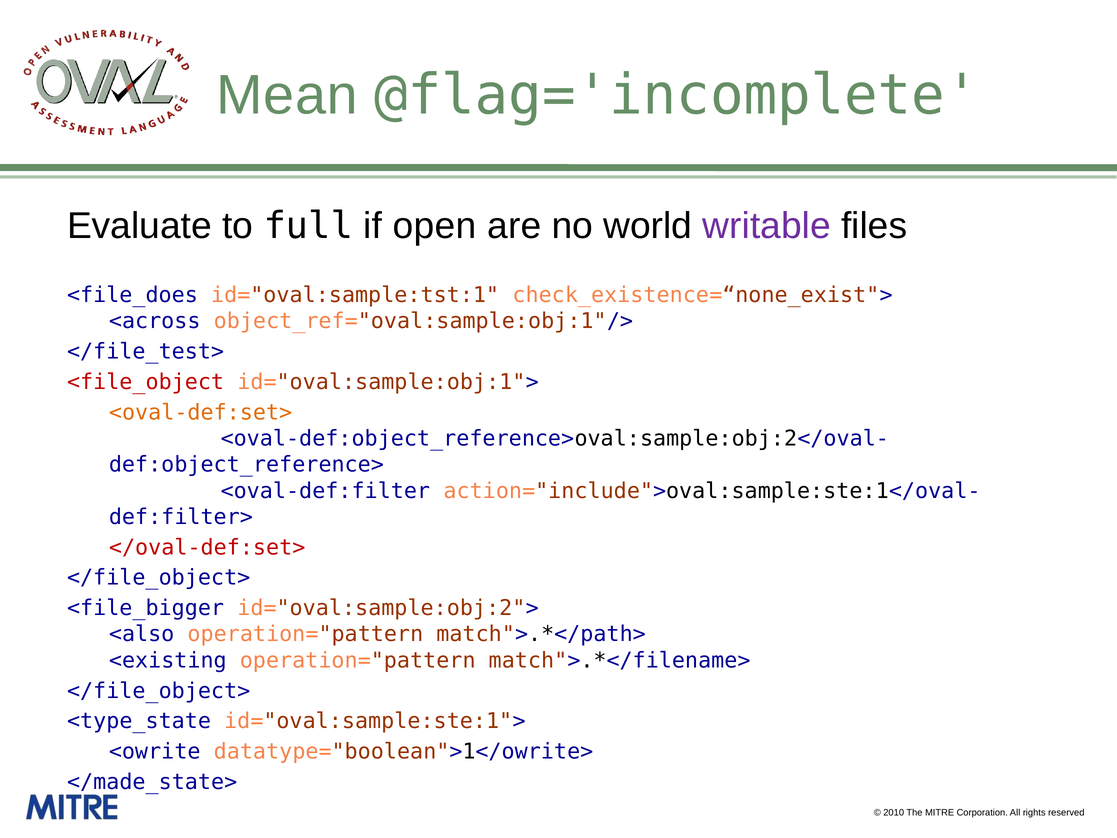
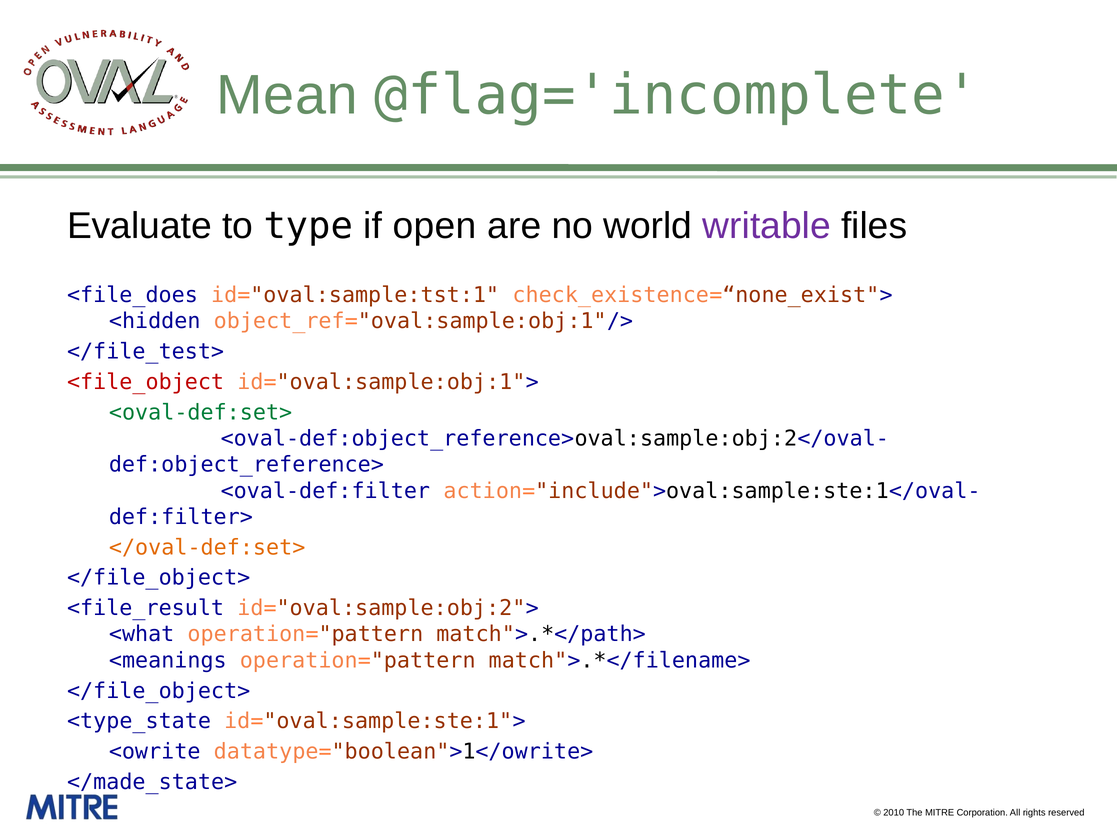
full: full -> type (308, 226)
<across: <across -> <hidden (155, 321)
<oval-def:set> colour: orange -> green (201, 412)
</oval-def:set> colour: red -> orange (207, 547)
<file_bigger: <file_bigger -> <file_result (146, 608)
<also: <also -> <what (142, 634)
<existing: <existing -> <meanings (168, 660)
